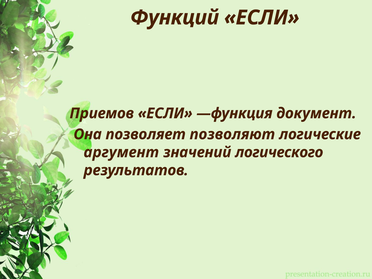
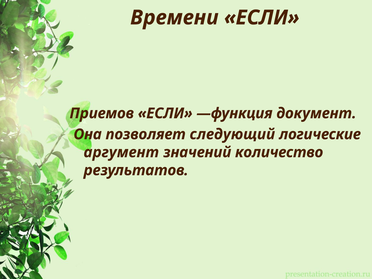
Функций: Функций -> Времени (174, 18)
позволяют: позволяют -> следующий (232, 134)
логического: логического -> количество (279, 152)
